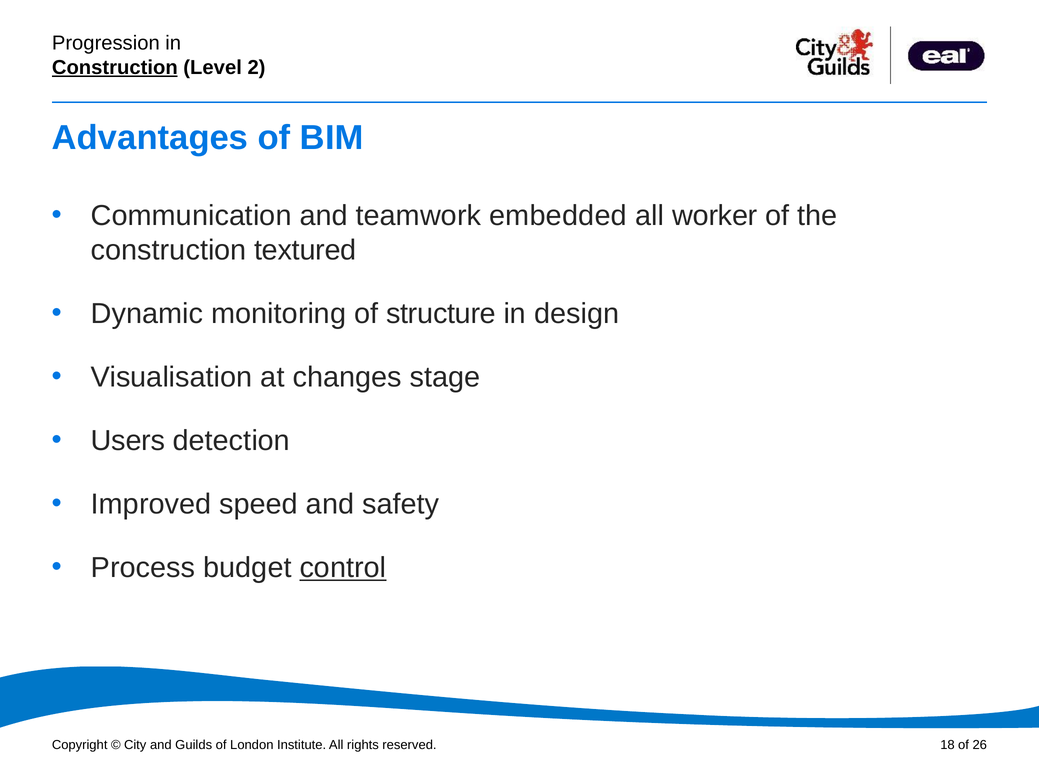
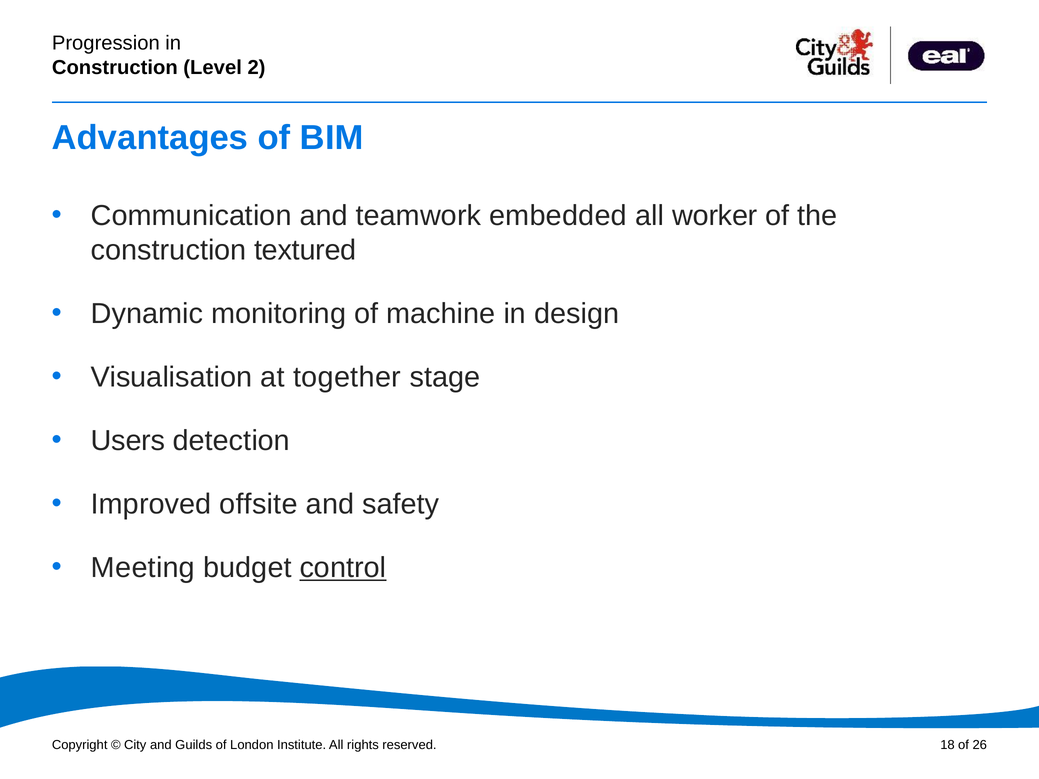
Construction underline: present -> none (115, 67)
structure: structure -> machine (441, 314)
changes: changes -> together (347, 377)
speed: speed -> offsite (259, 504)
Process: Process -> Meeting (143, 568)
